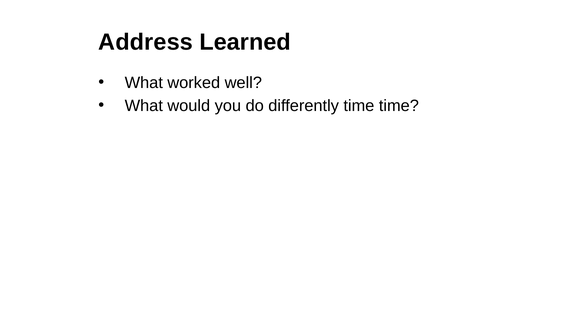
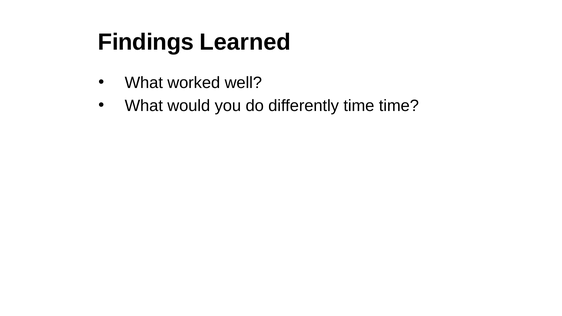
Address: Address -> Findings (146, 42)
